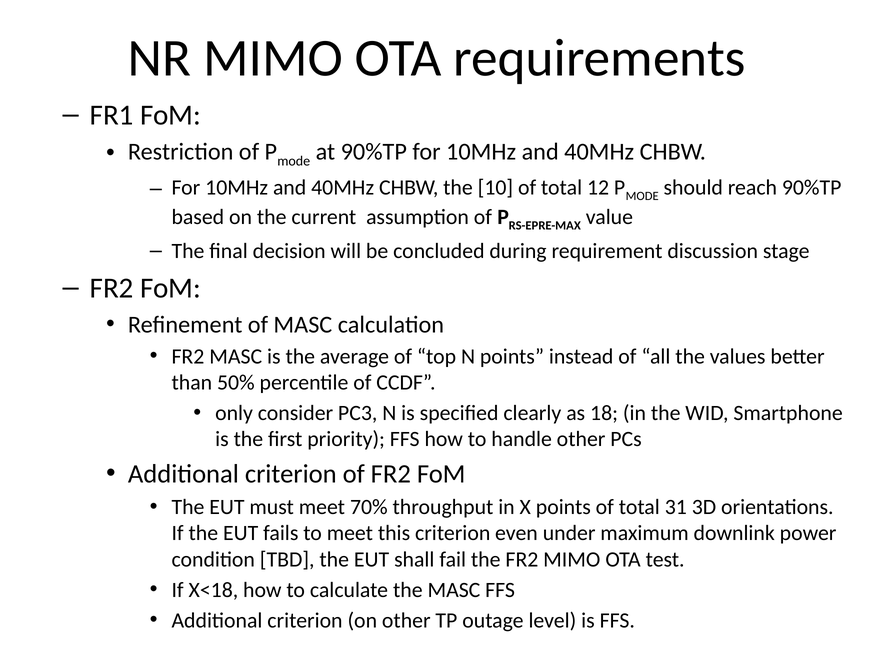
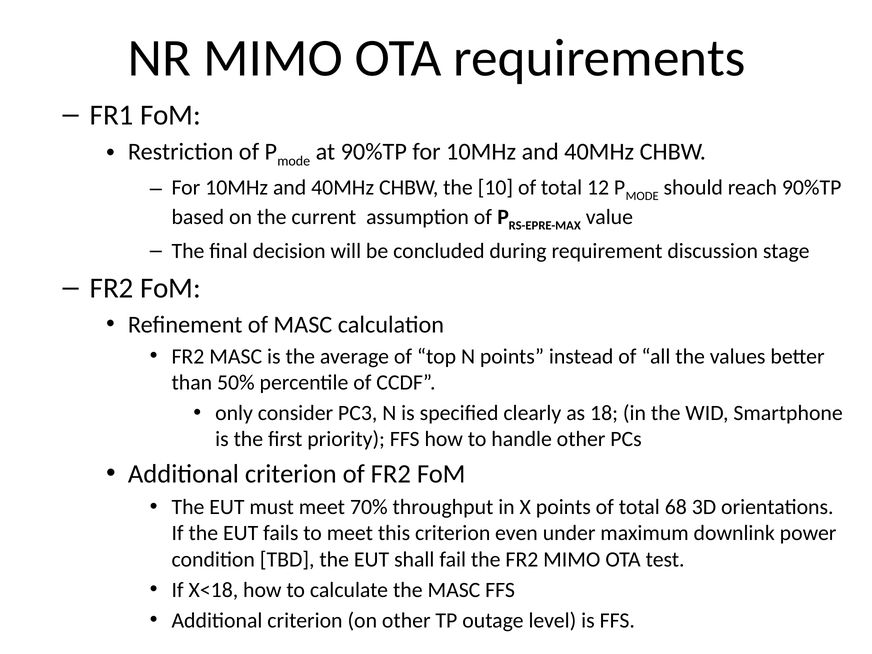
31: 31 -> 68 (676, 507)
